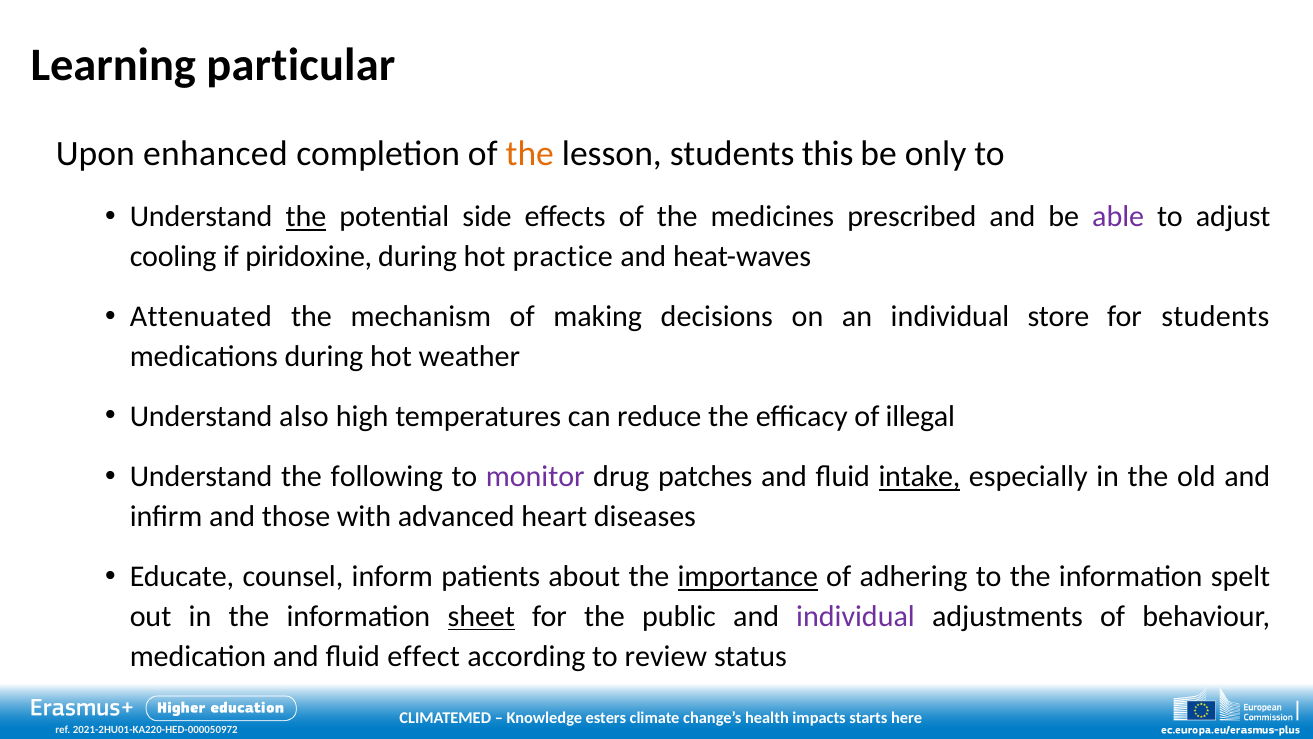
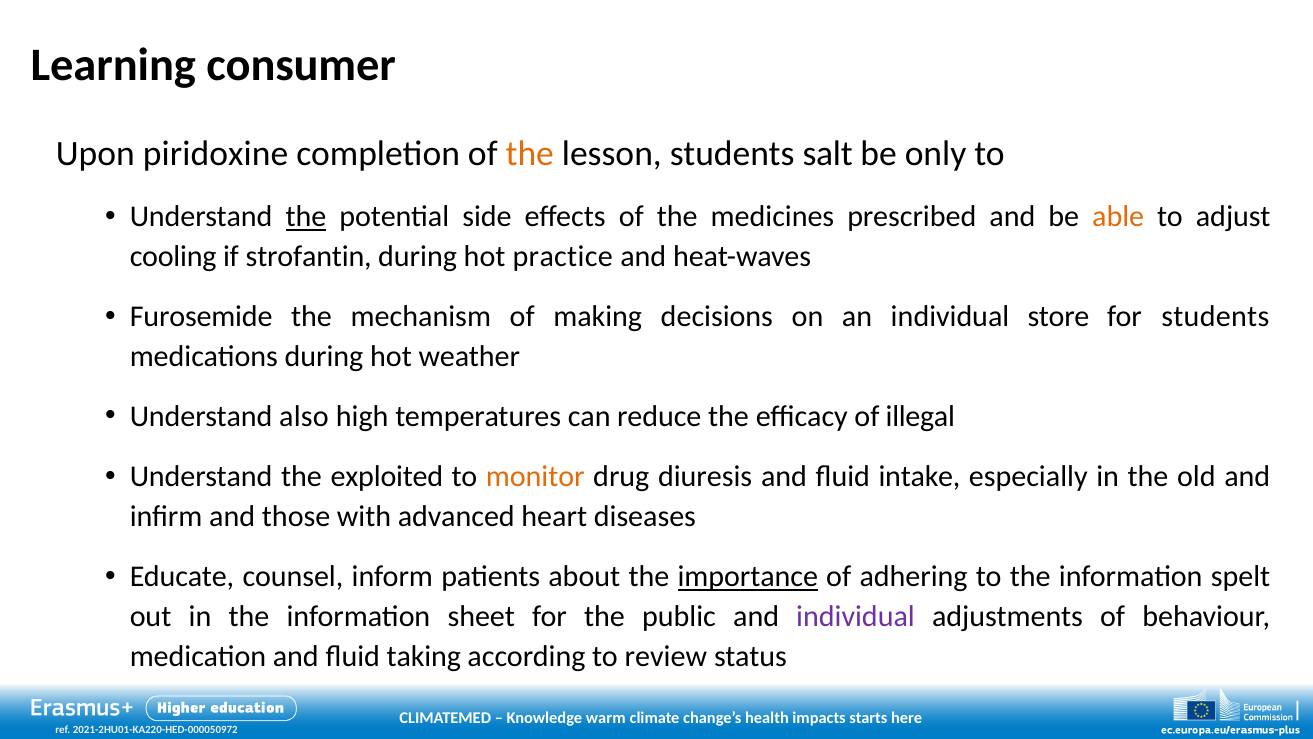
particular: particular -> consumer (301, 66)
enhanced: enhanced -> piridoxine (216, 154)
this: this -> salt (828, 154)
able colour: purple -> orange (1118, 217)
piridoxine: piridoxine -> strofantin (309, 256)
Attenuated: Attenuated -> Furosemide (201, 317)
following: following -> exploited (387, 477)
monitor colour: purple -> orange (535, 477)
patches: patches -> diuresis (705, 477)
intake underline: present -> none (920, 477)
sheet underline: present -> none (481, 616)
effect: effect -> taking (424, 656)
esters: esters -> warm (606, 718)
